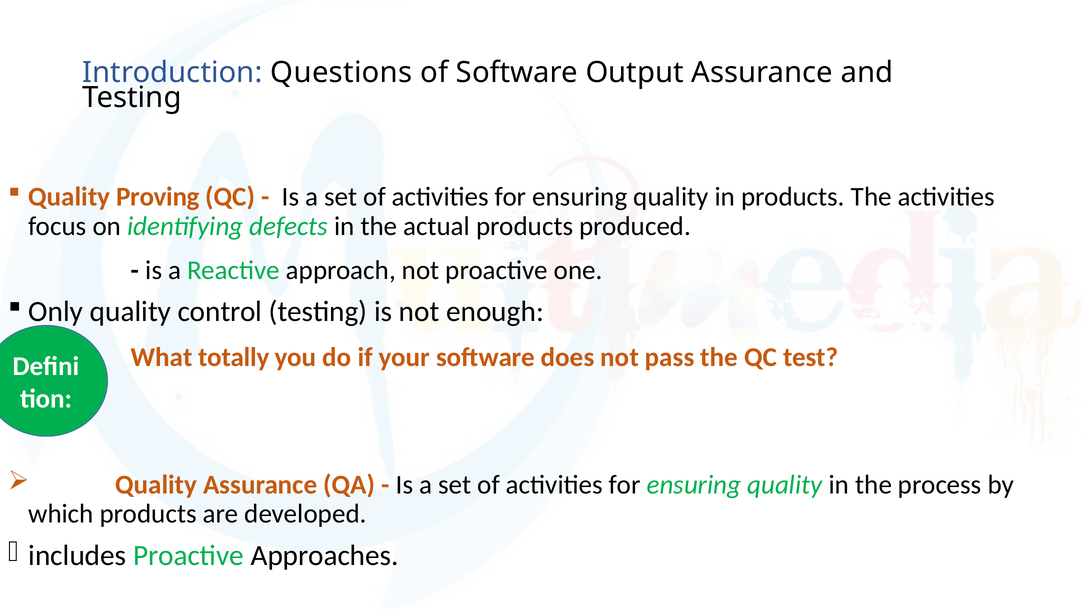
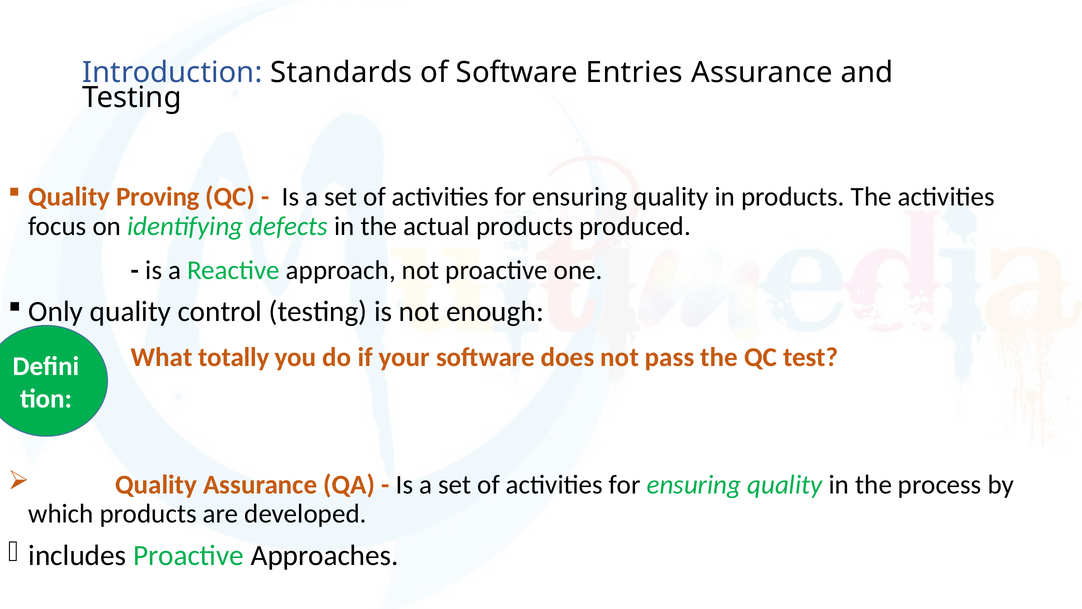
Questions: Questions -> Standards (341, 72)
Output: Output -> Entries (634, 72)
